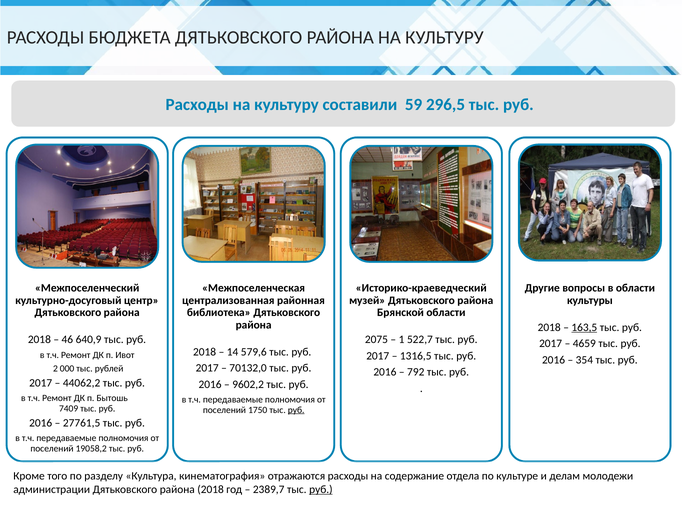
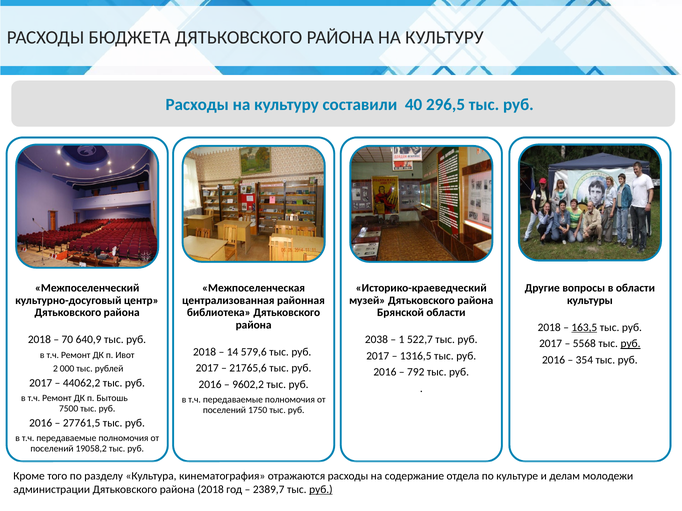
59: 59 -> 40 (414, 105)
2075: 2075 -> 2038 (376, 340)
46: 46 -> 70 (67, 340)
4659: 4659 -> 5568 (584, 344)
руб underline: none -> present (631, 344)
70132,0: 70132,0 -> 21765,6 (248, 369)
7409: 7409 -> 7500 (69, 409)
руб underline: present -> none (296, 410)
